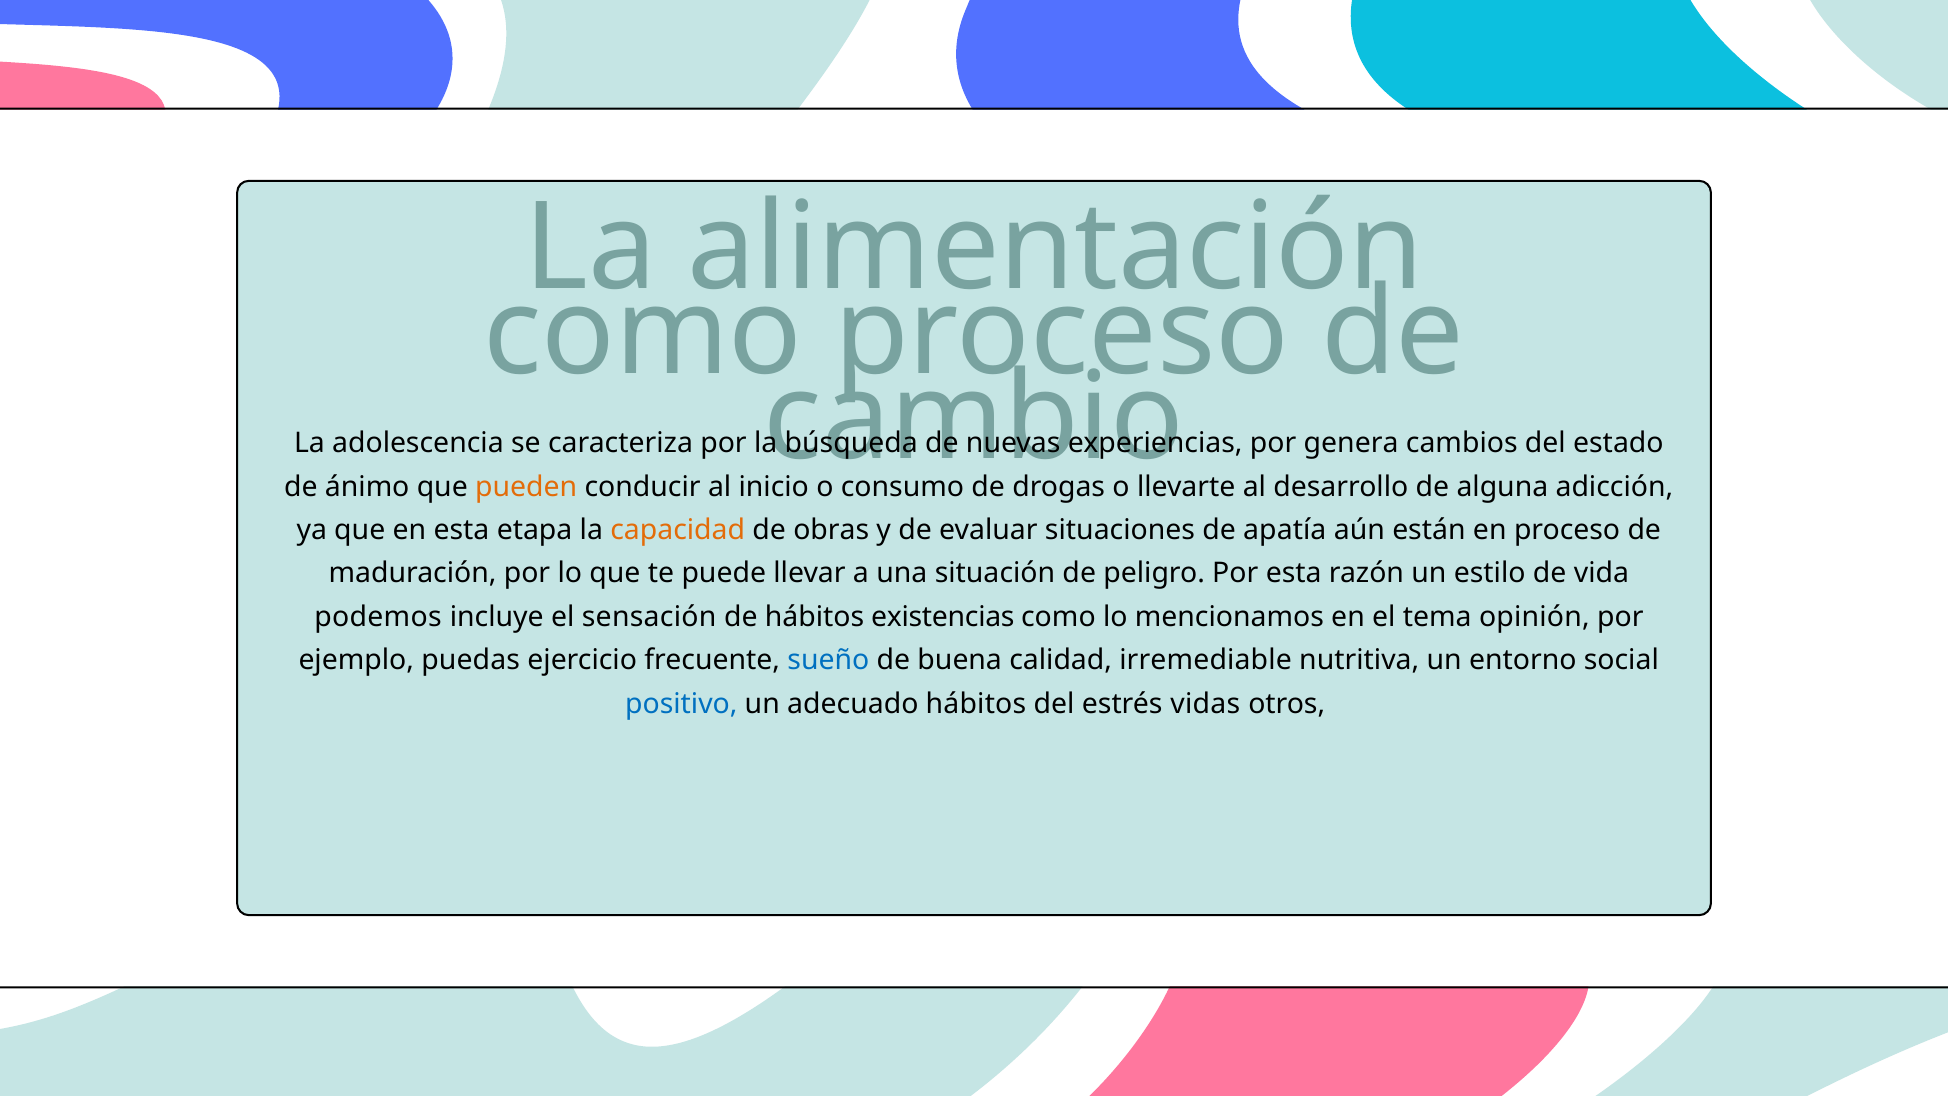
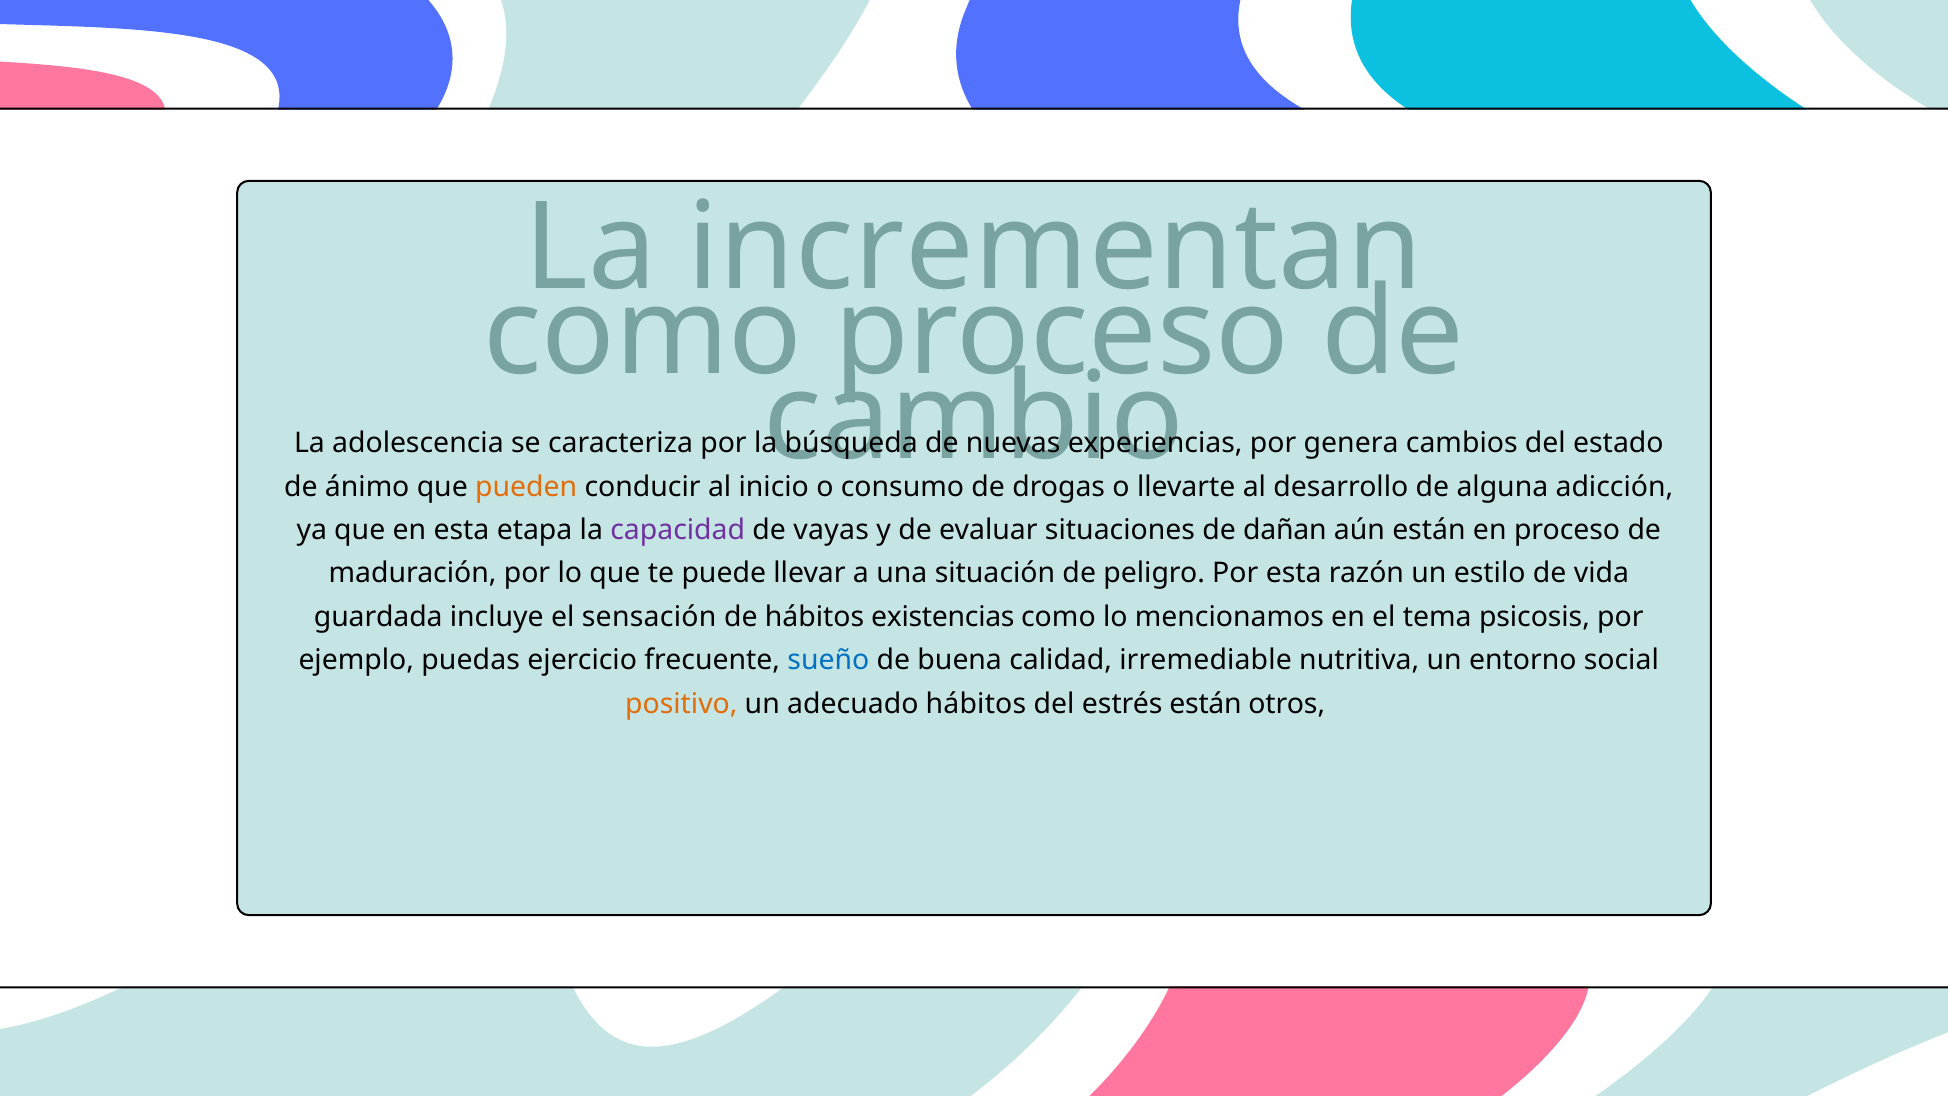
alimentación: alimentación -> incrementan (1055, 248)
capacidad colour: orange -> purple (678, 530)
obras: obras -> vayas (831, 530)
apatía: apatía -> dañan (1285, 530)
podemos: podemos -> guardada (378, 617)
opinión: opinión -> psicosis (1534, 617)
positivo colour: blue -> orange (681, 704)
estrés vidas: vidas -> están (1206, 704)
